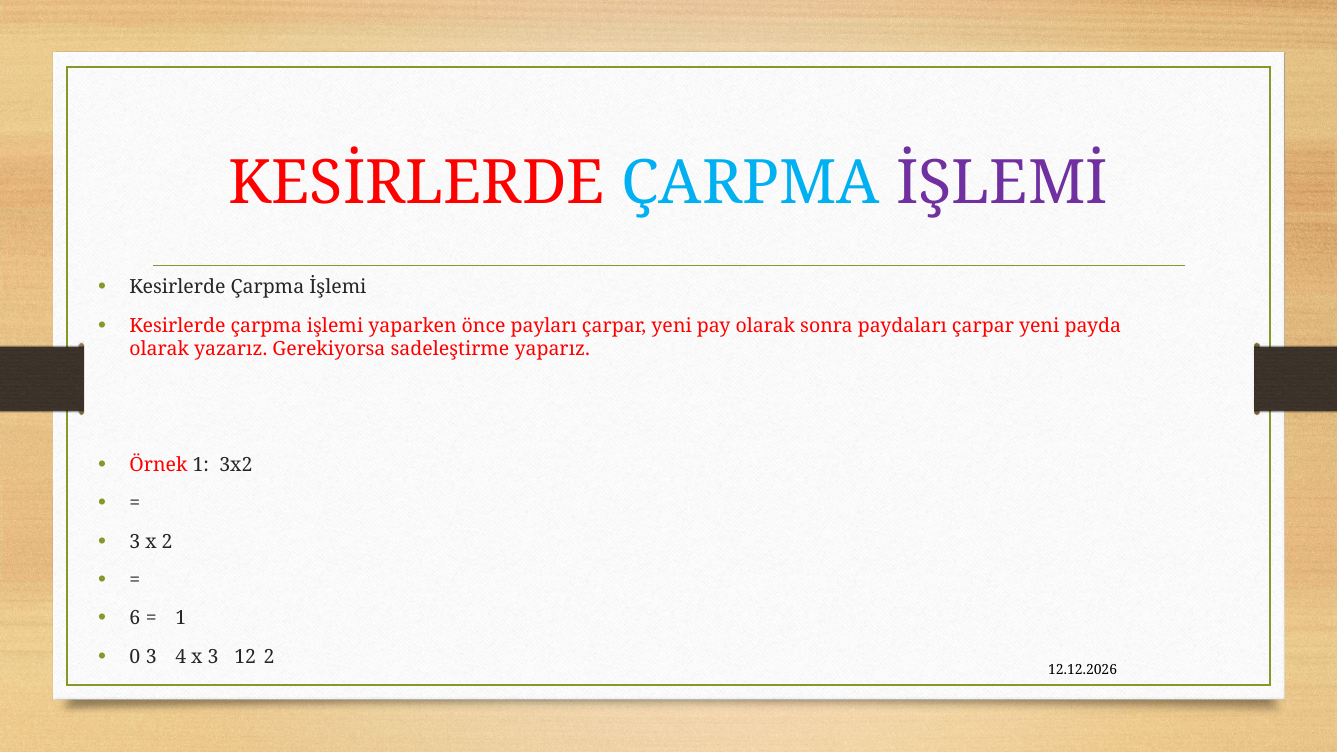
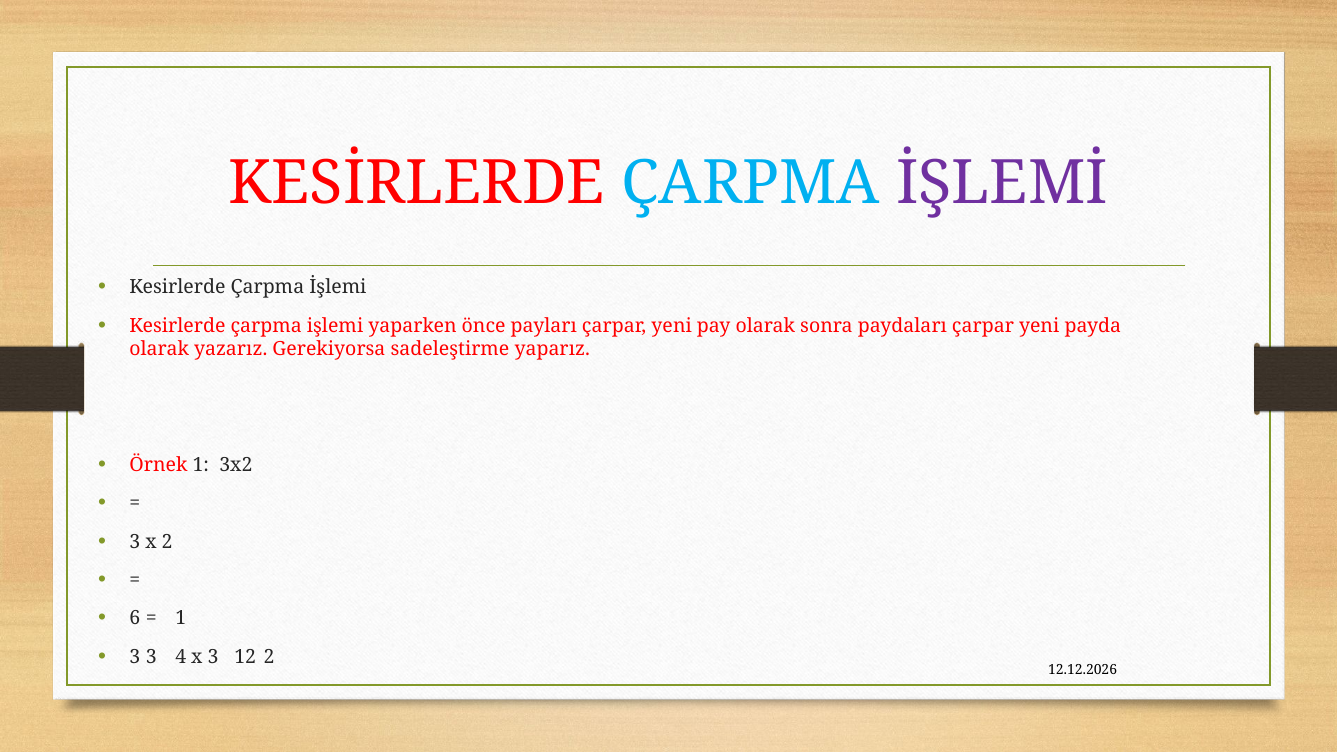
0: 0 -> 3 (135, 657)
